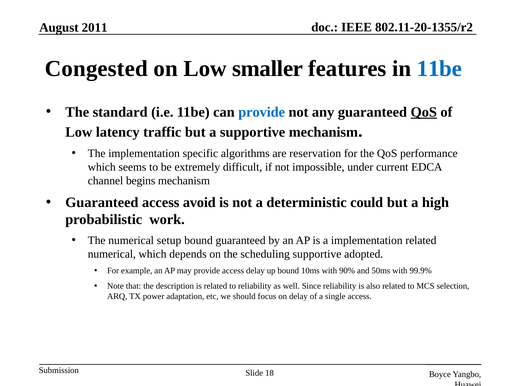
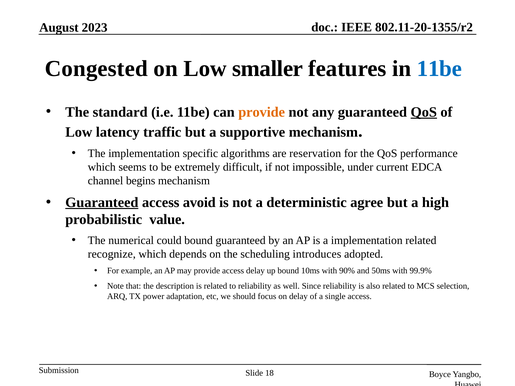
2011: 2011 -> 2023 (95, 27)
provide colour: blue -> orange (262, 112)
Guaranteed underline: none -> present (102, 203)
could: could -> agree (367, 203)
work: work -> value (167, 220)
setup: setup -> could (169, 241)
numerical: numerical -> recognize (112, 254)
scheduling supportive: supportive -> introduces (317, 254)
